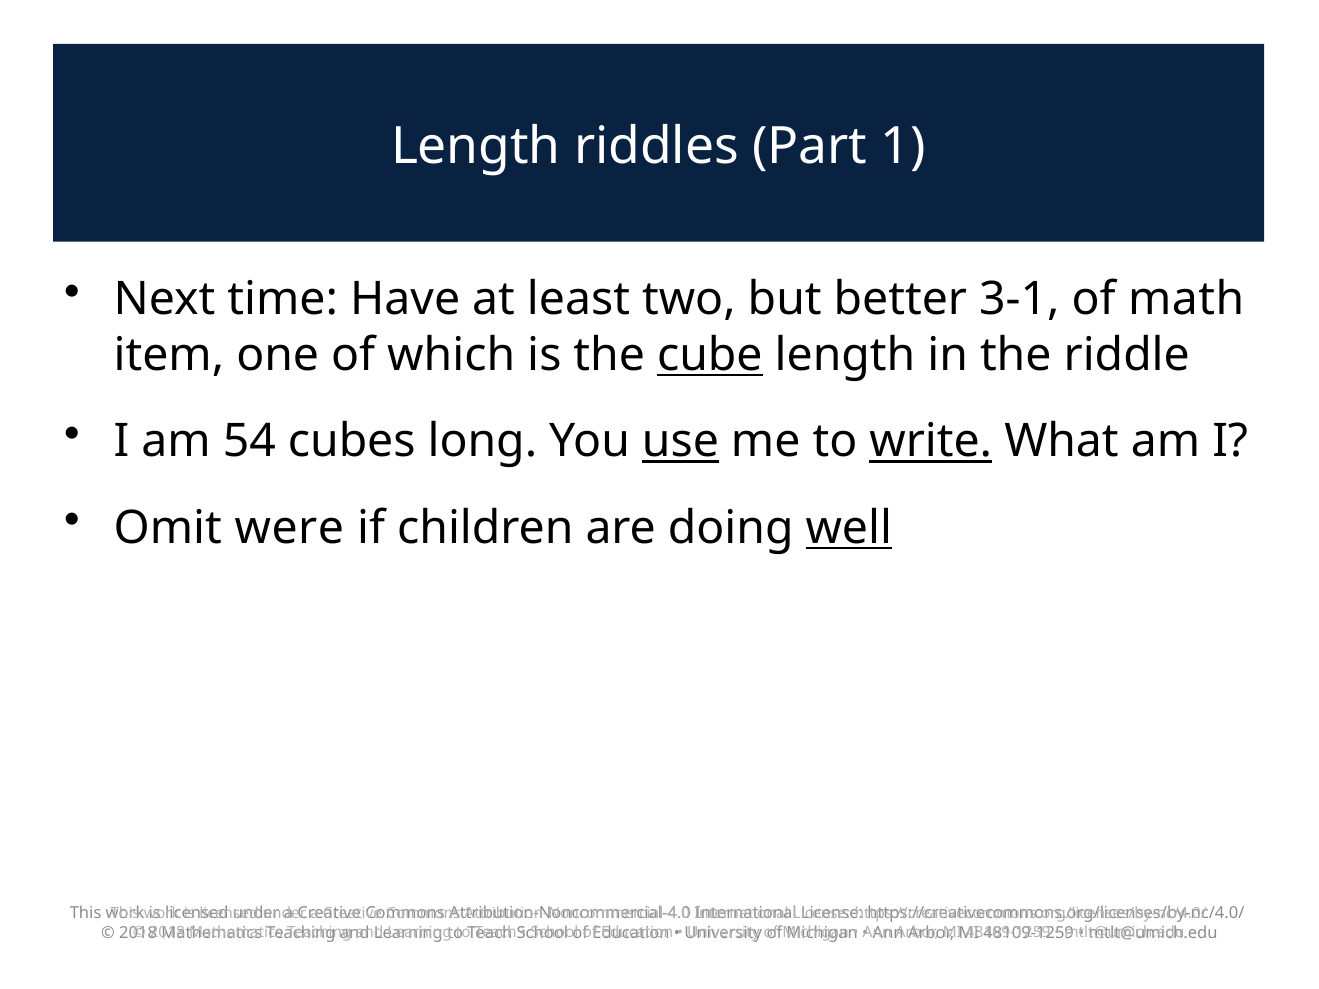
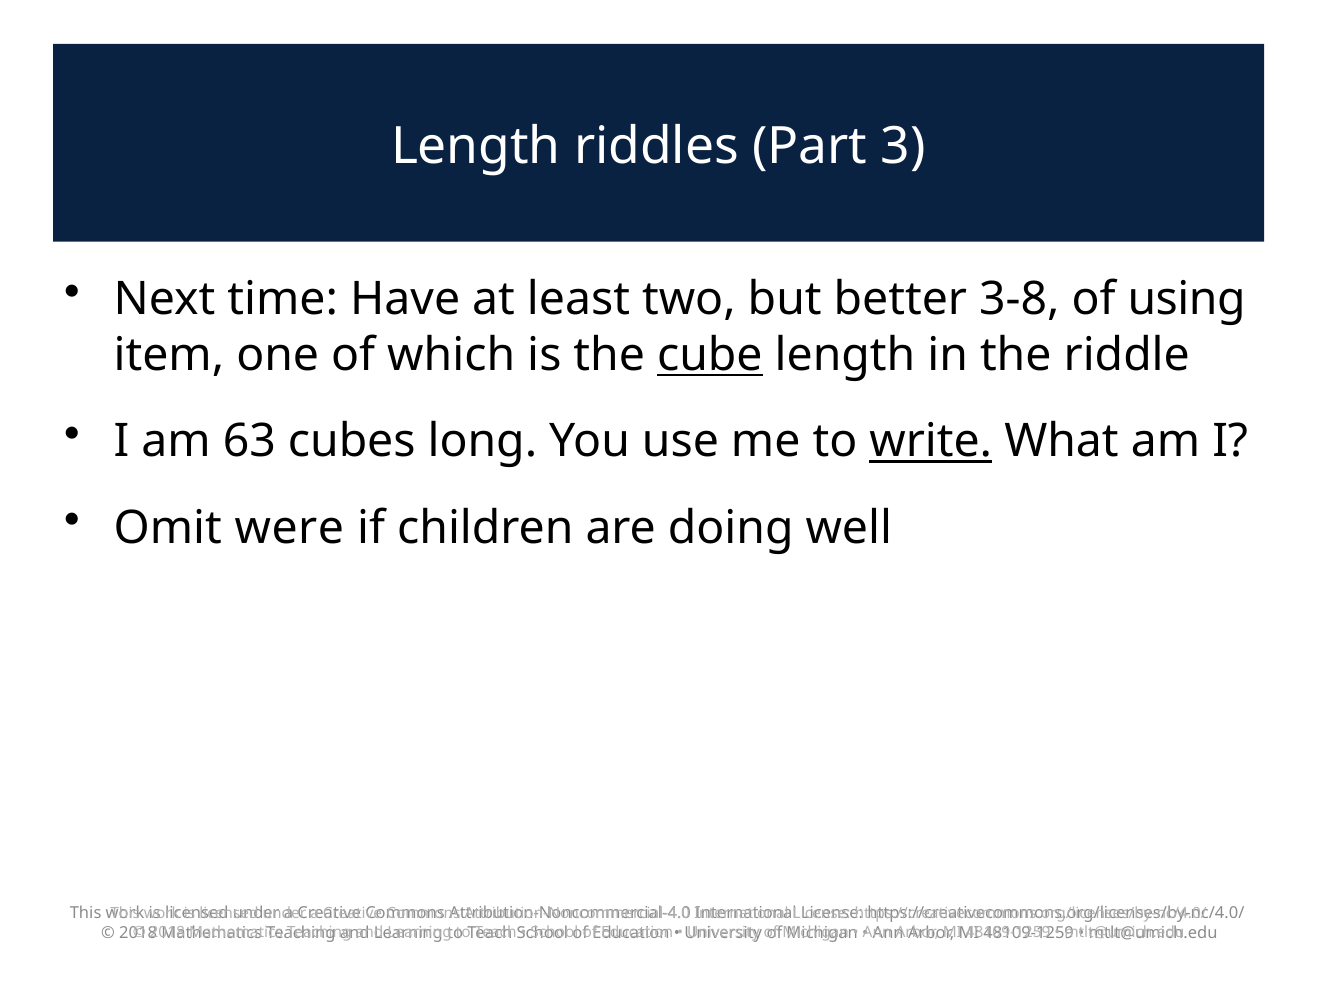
1: 1 -> 3 (903, 147)
3-1: 3-1 -> 3-8 (1019, 300)
math: math -> using (1187, 300)
54: 54 -> 63 (249, 442)
use underline: present -> none (680, 442)
well underline: present -> none (849, 528)
